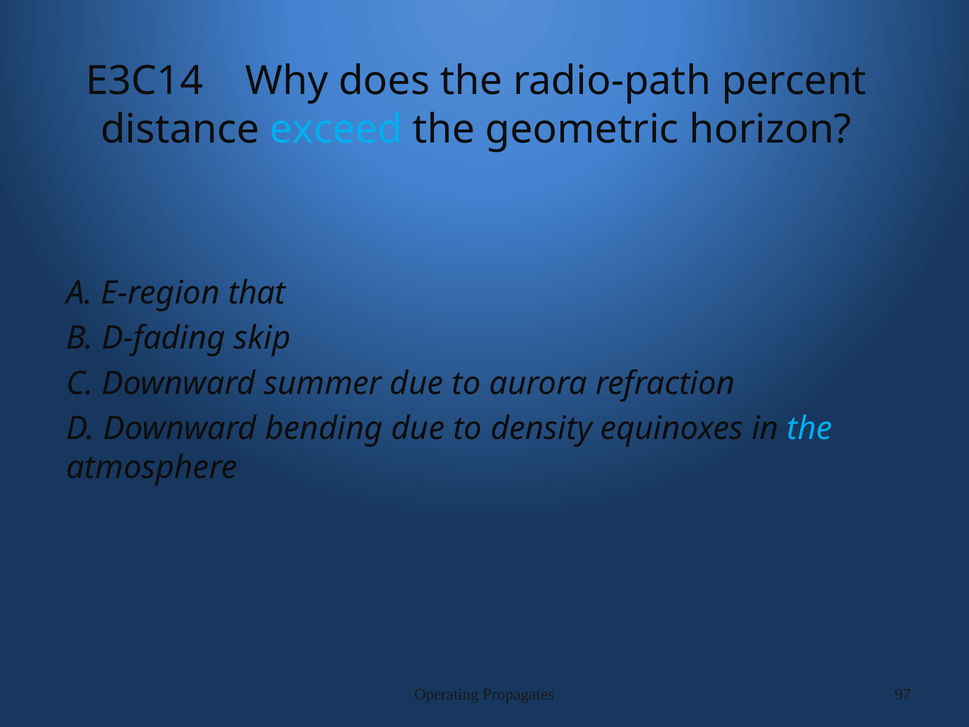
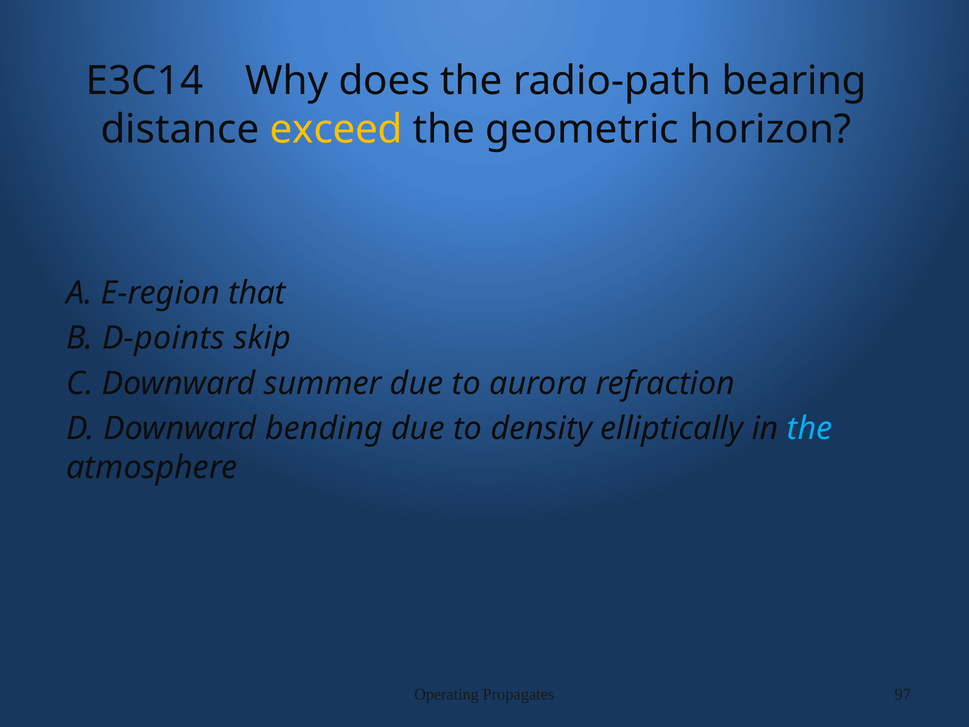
percent: percent -> bearing (794, 81)
exceed colour: light blue -> yellow (336, 129)
D-fading: D-fading -> D-points (163, 338)
equinoxes: equinoxes -> elliptically (672, 429)
